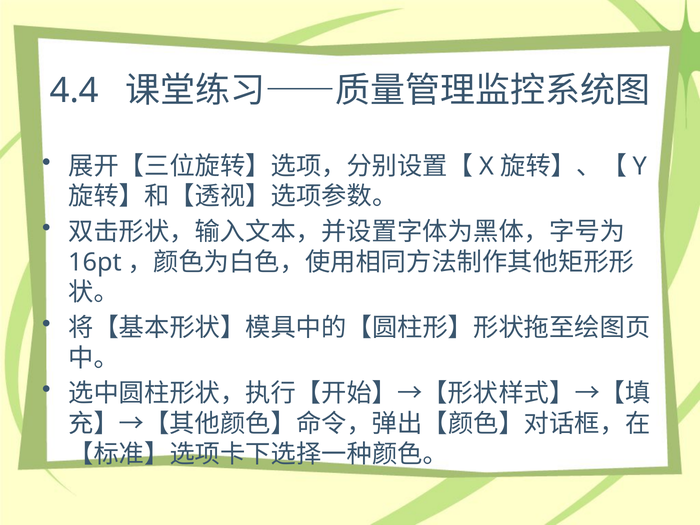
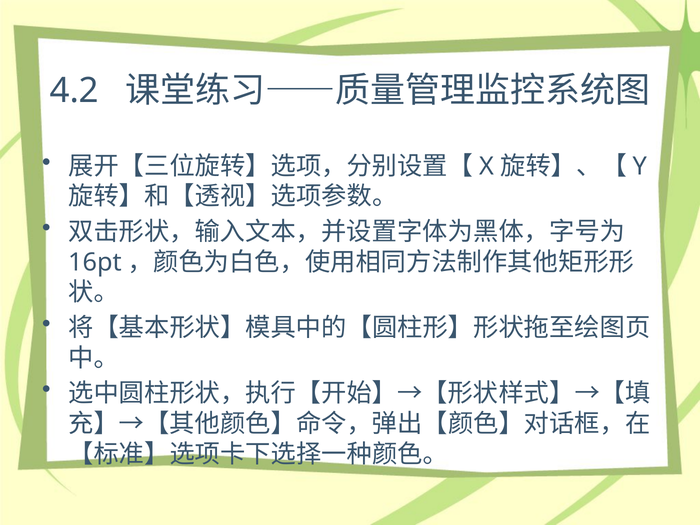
4.4: 4.4 -> 4.2 (74, 91)
